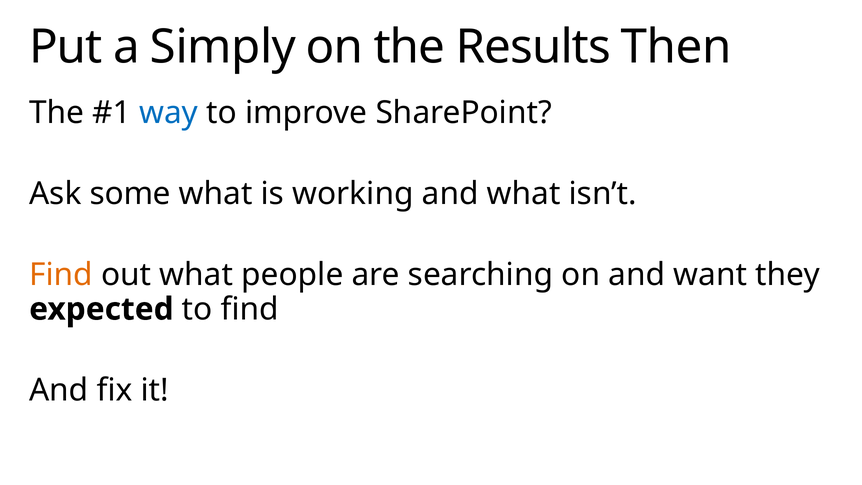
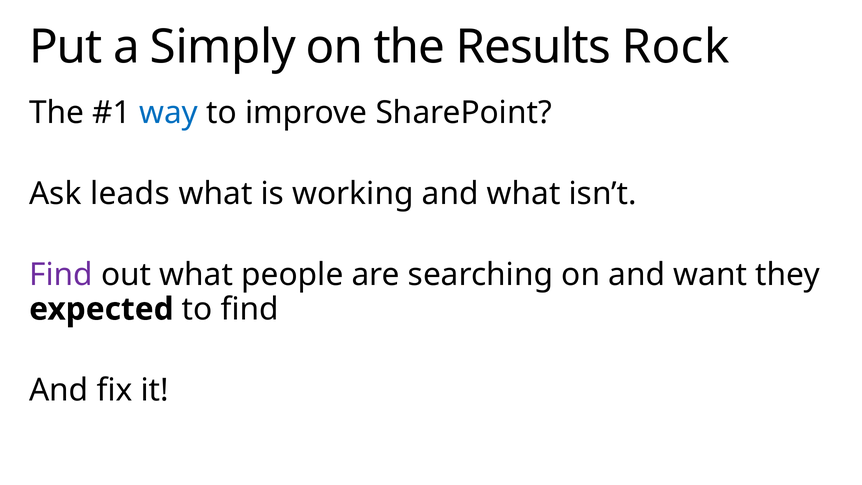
Then: Then -> Rock (676, 47)
some: some -> leads (130, 194)
Find colour: orange -> purple (61, 275)
